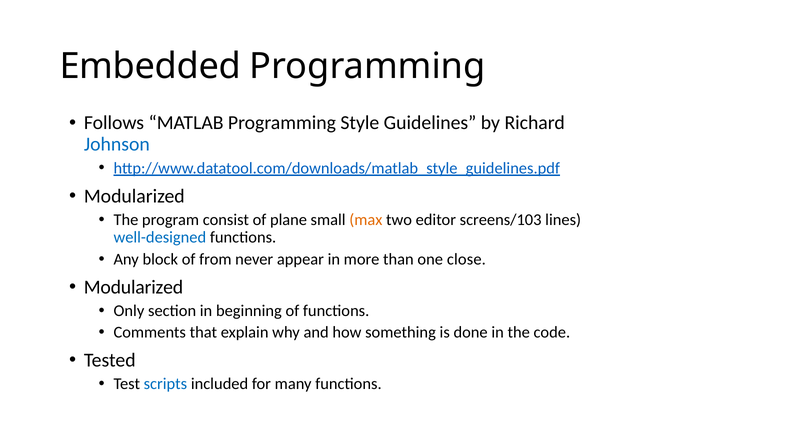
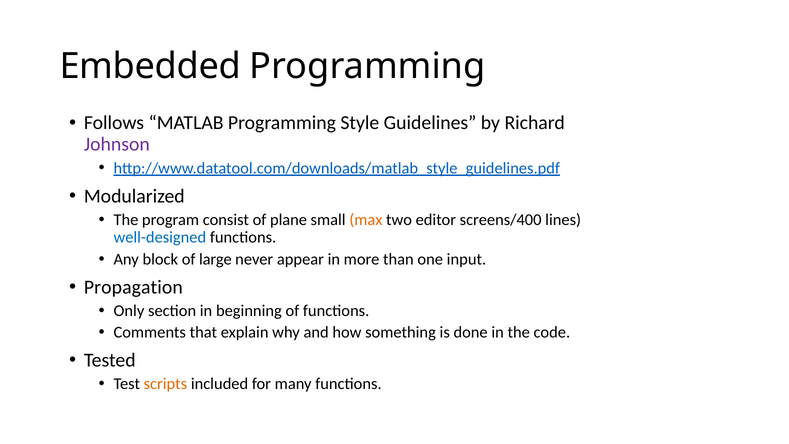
Johnson colour: blue -> purple (117, 144)
screens/103: screens/103 -> screens/400 (501, 220)
from: from -> large (215, 259)
close: close -> input (466, 259)
Modularized: Modularized -> Propagation (133, 287)
scripts colour: blue -> orange (165, 384)
